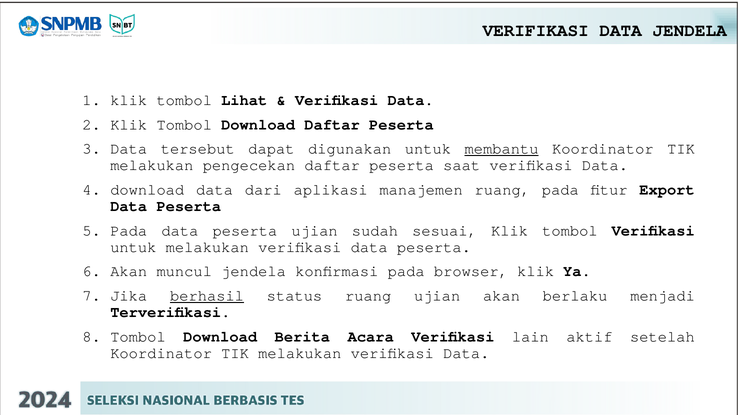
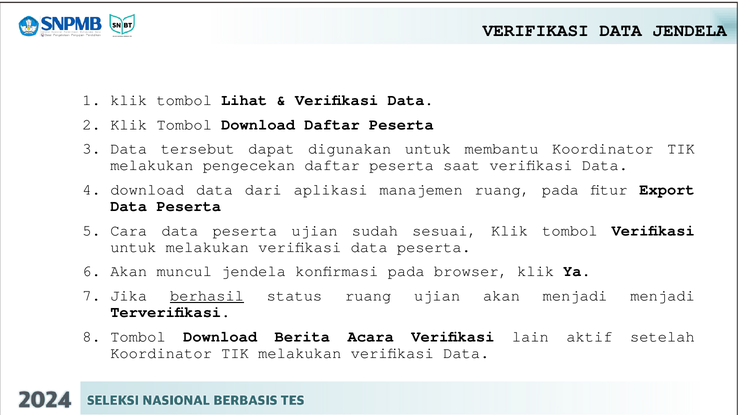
membantu underline: present -> none (502, 149)
Pada: Pada -> Cara (129, 231)
akan berlaku: berlaku -> menjadi (575, 296)
